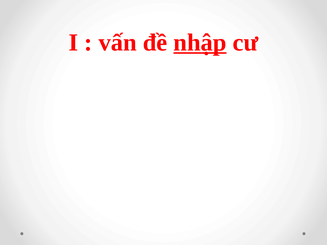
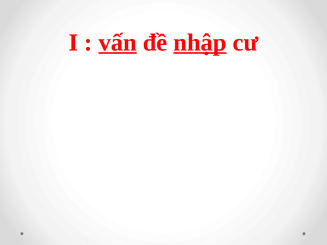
vấn underline: none -> present (118, 43)
